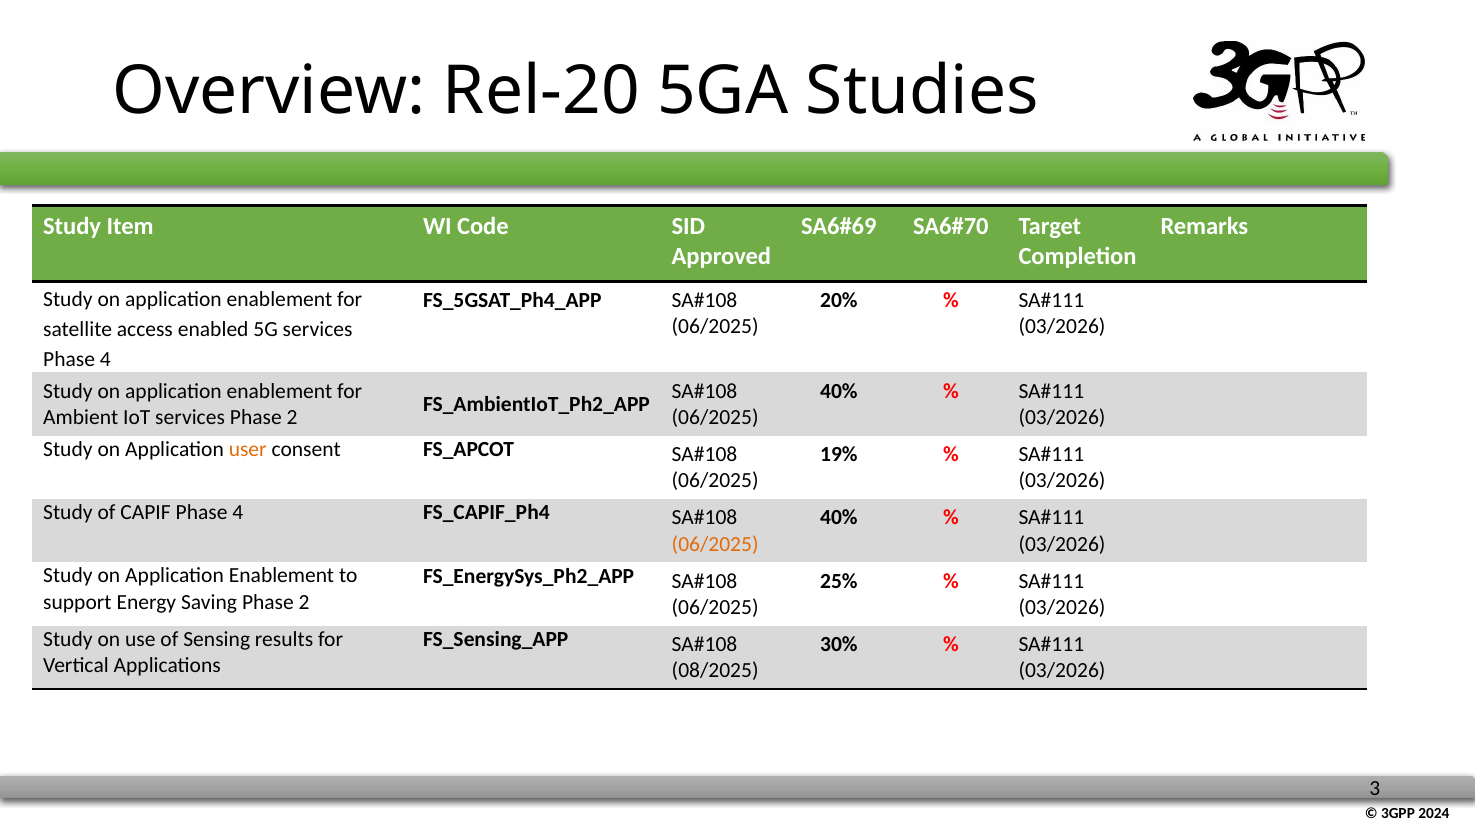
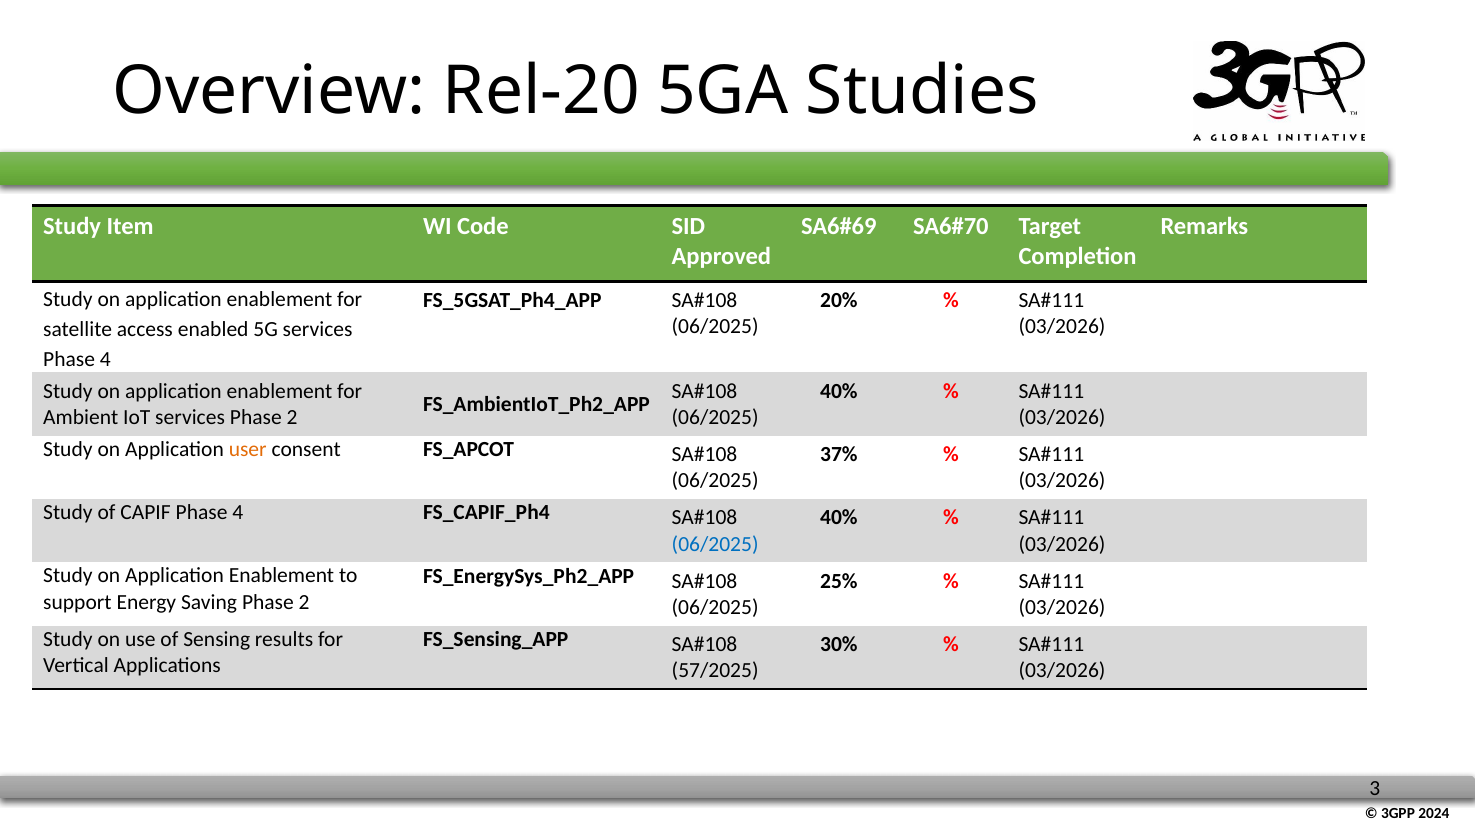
19%: 19% -> 37% (839, 454)
06/2025 colour: orange -> blue (715, 544)
08/2025: 08/2025 -> 57/2025 (715, 671)
